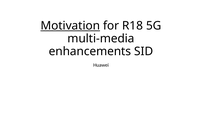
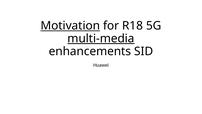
multi-media underline: none -> present (101, 38)
